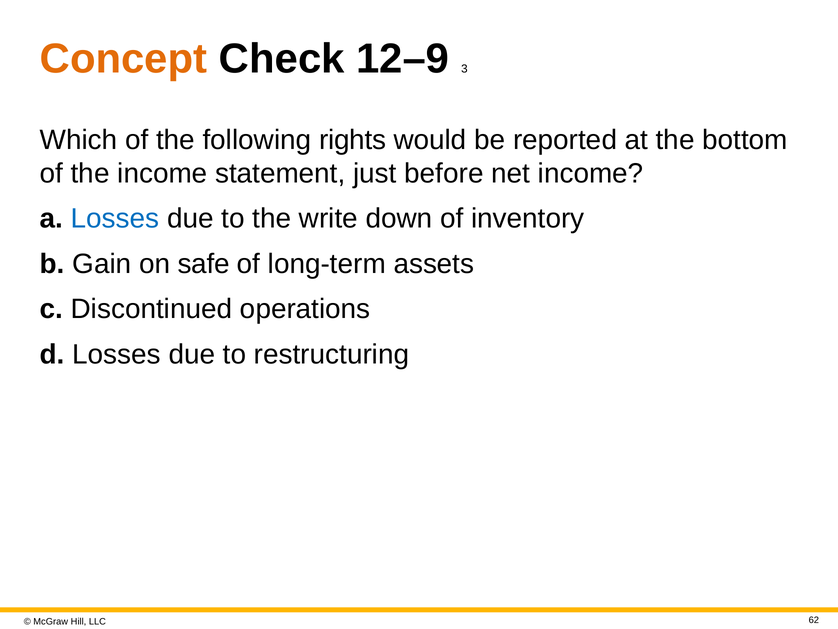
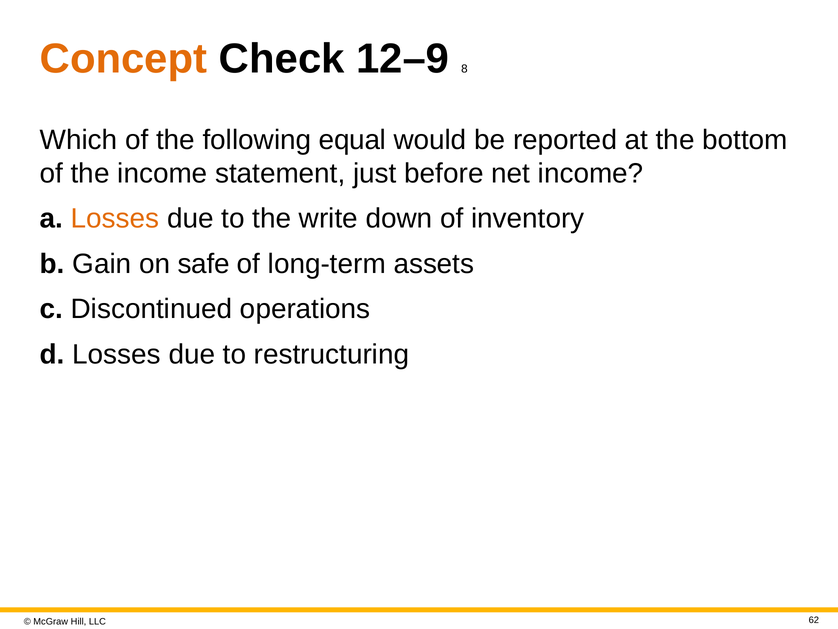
3: 3 -> 8 (464, 69)
rights: rights -> equal (353, 140)
Losses colour: blue -> orange (115, 219)
